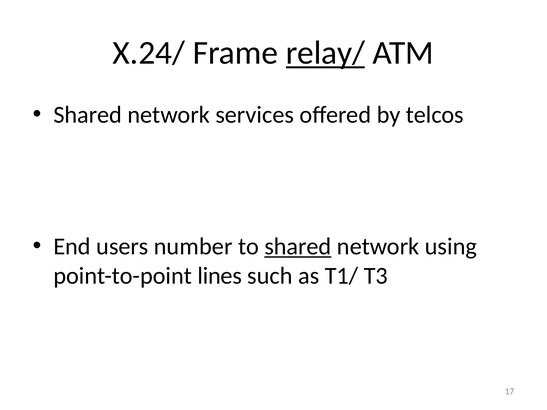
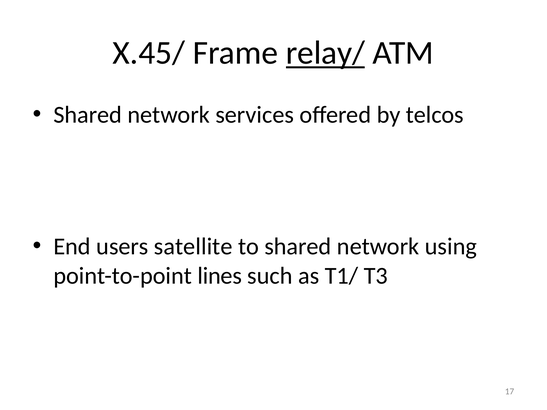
X.24/: X.24/ -> X.45/ (149, 53)
number: number -> satellite (193, 247)
shared underline: present -> none (298, 247)
